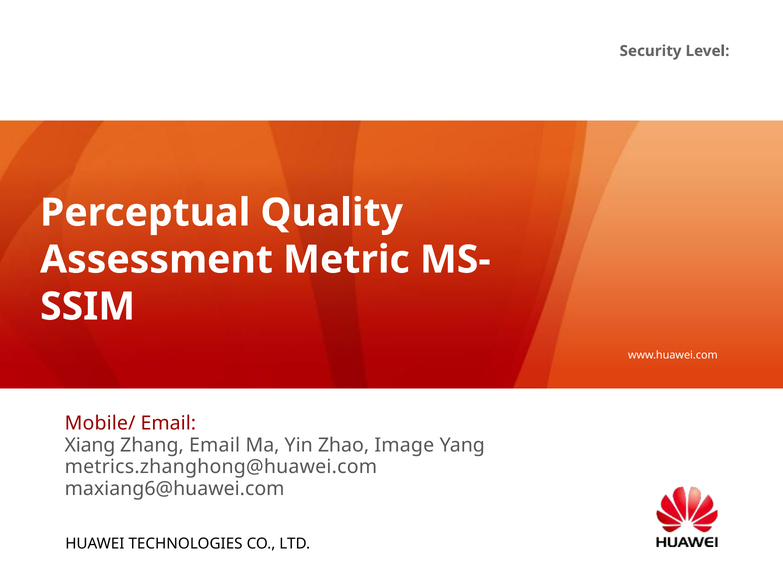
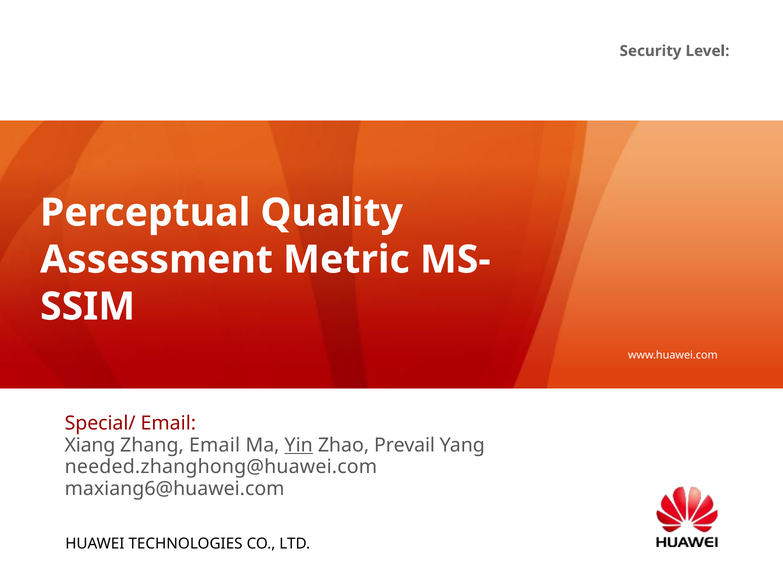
Mobile/: Mobile/ -> Special/ (100, 423)
Yin underline: none -> present (299, 445)
Image: Image -> Prevail (405, 445)
metrics.zhanghong@huawei.com: metrics.zhanghong@huawei.com -> needed.zhanghong@huawei.com (221, 467)
